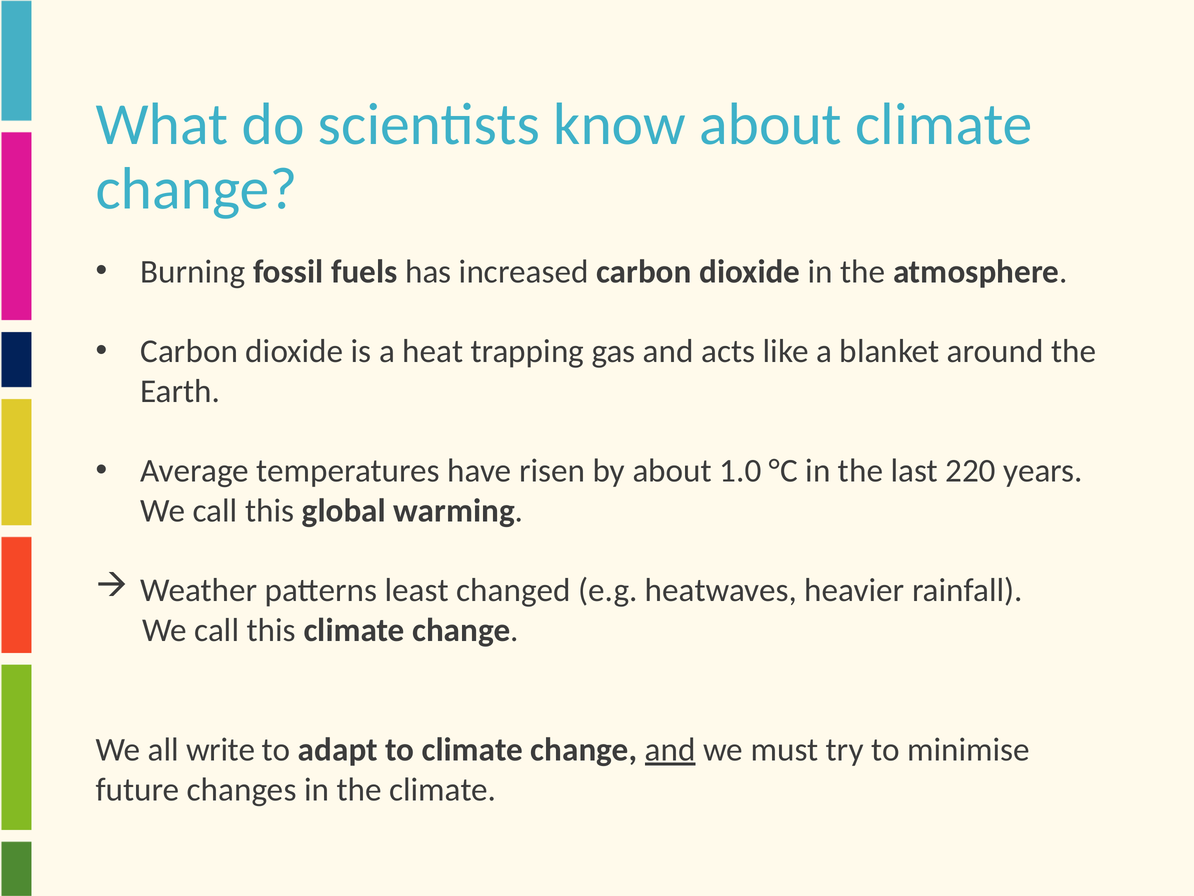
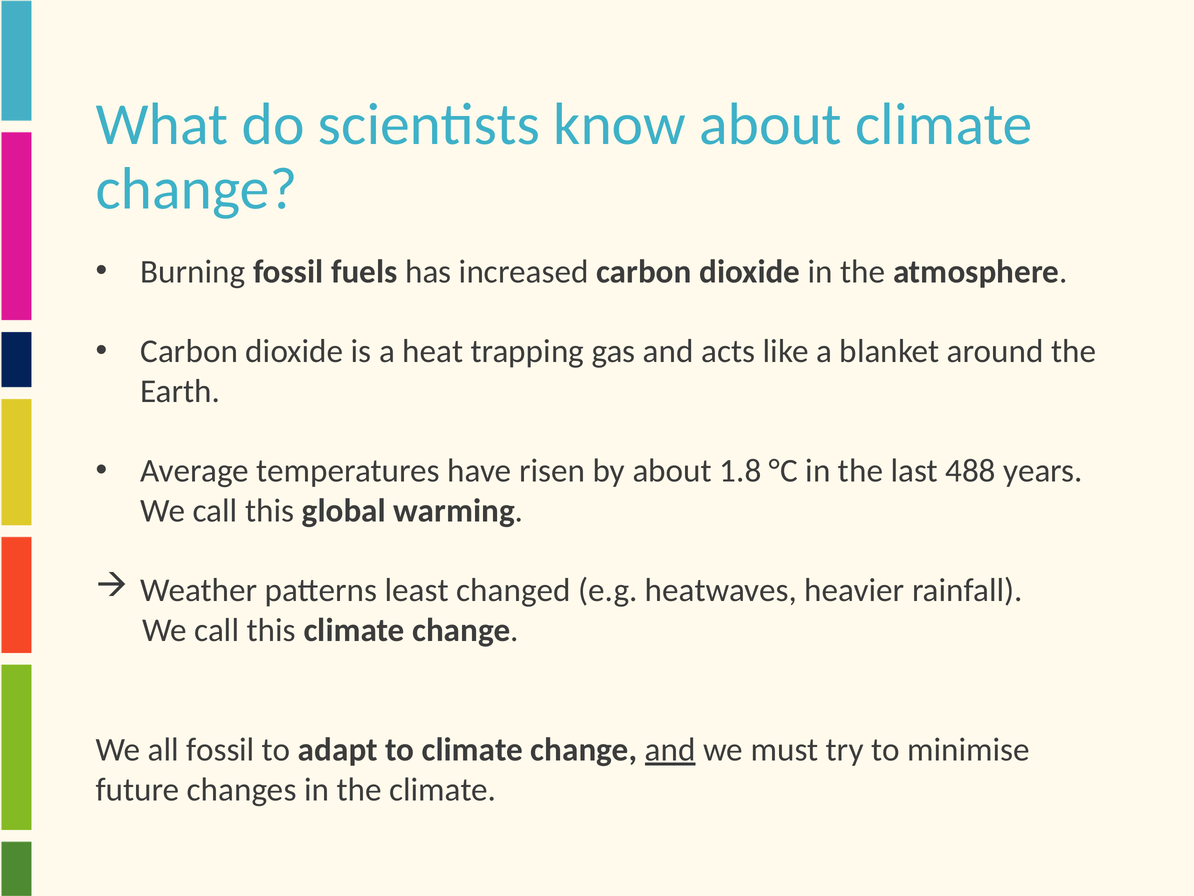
1.0: 1.0 -> 1.8 (740, 471)
220: 220 -> 488 (971, 471)
all write: write -> fossil (221, 749)
